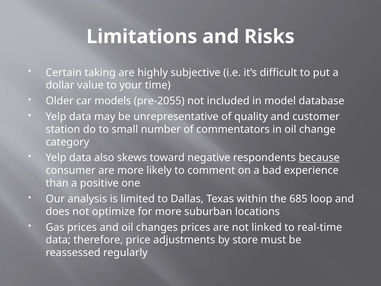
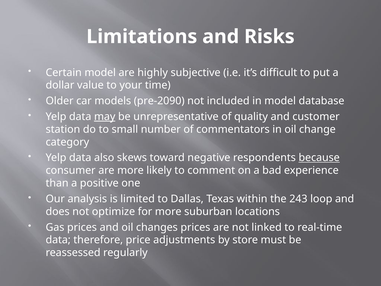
Certain taking: taking -> model (100, 72)
pre-2055: pre-2055 -> pre-2090 (159, 101)
may underline: none -> present (105, 117)
685: 685 -> 243 (298, 199)
